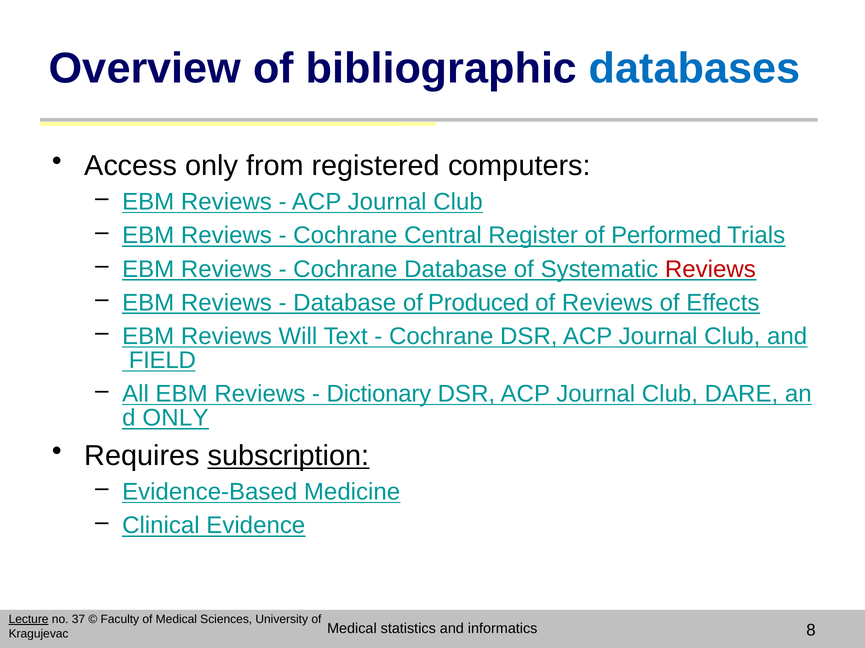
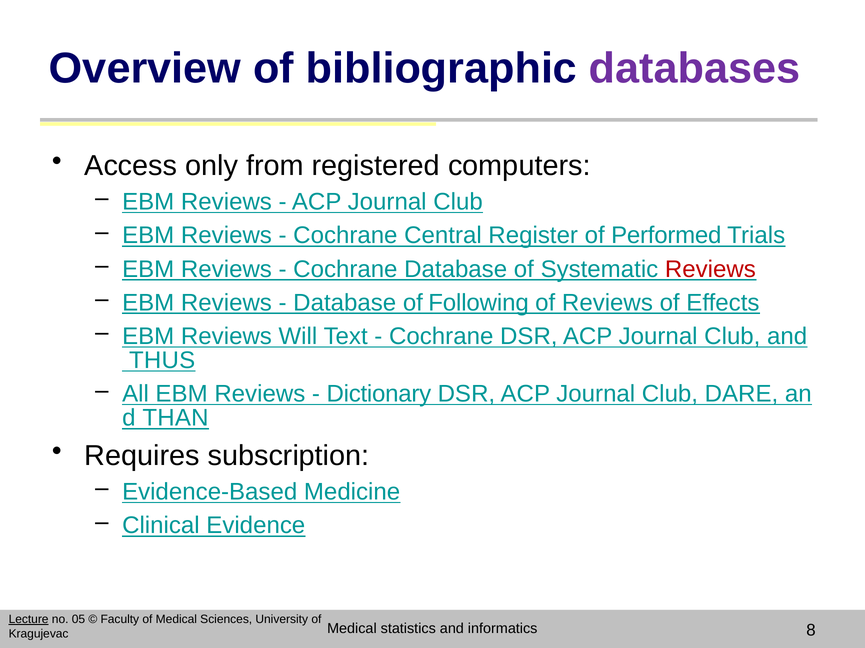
databases colour: blue -> purple (695, 69)
Produced: Produced -> Following (479, 303)
FIELD: FIELD -> THUS (162, 361)
ONLY: ONLY -> THAN (175, 419)
subscription underline: present -> none (289, 456)
37: 37 -> 05 (78, 620)
